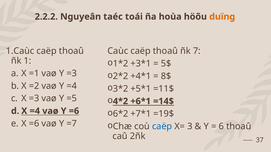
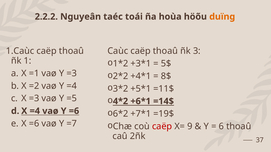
7: 7 -> 3 (197, 51)
caëp colour: blue -> red (162, 127)
3: 3 -> 9 (190, 127)
